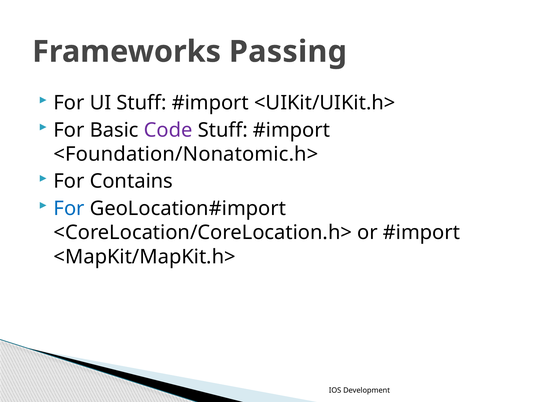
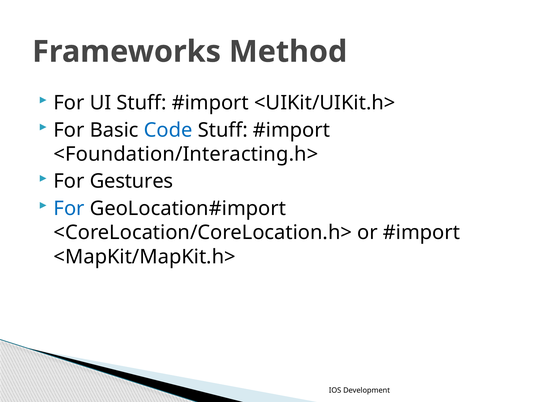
Passing: Passing -> Method (288, 52)
Code colour: purple -> blue (168, 130)
<Foundation/Nonatomic.h>: <Foundation/Nonatomic.h> -> <Foundation/Interacting.h> (186, 154)
Contains: Contains -> Gestures (131, 182)
